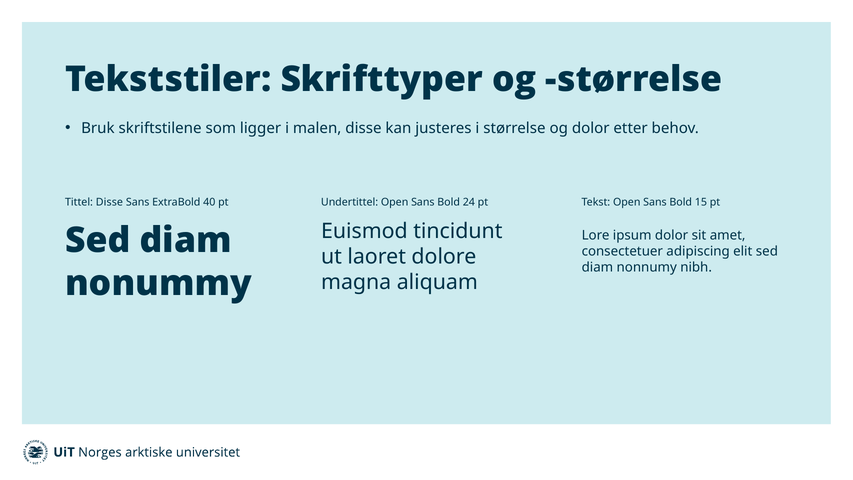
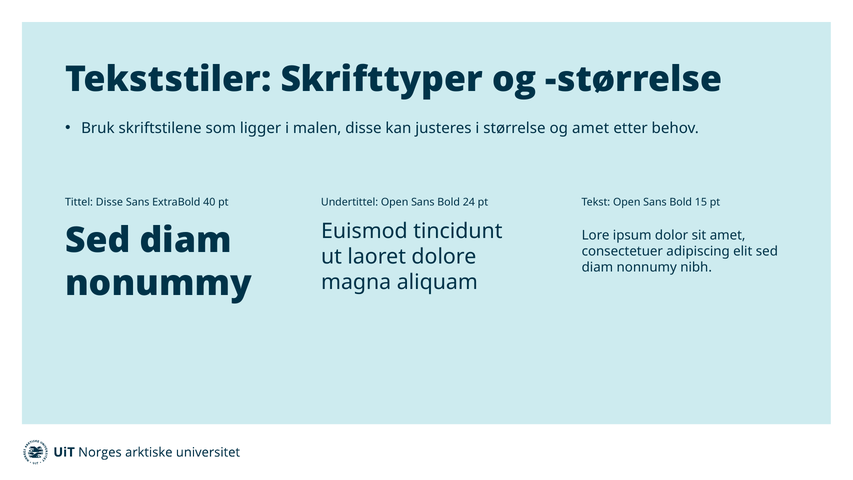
og dolor: dolor -> amet (591, 128)
